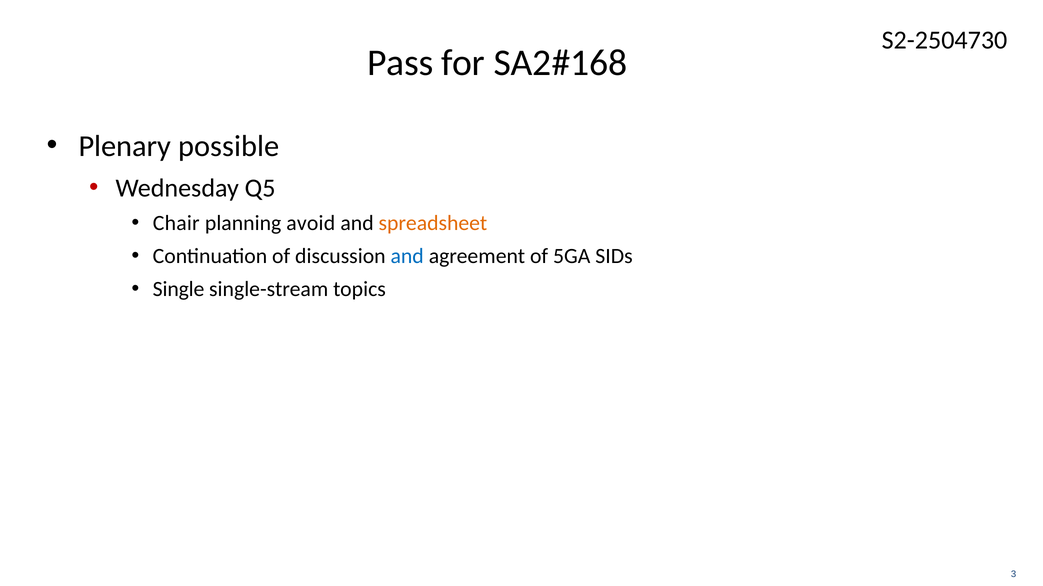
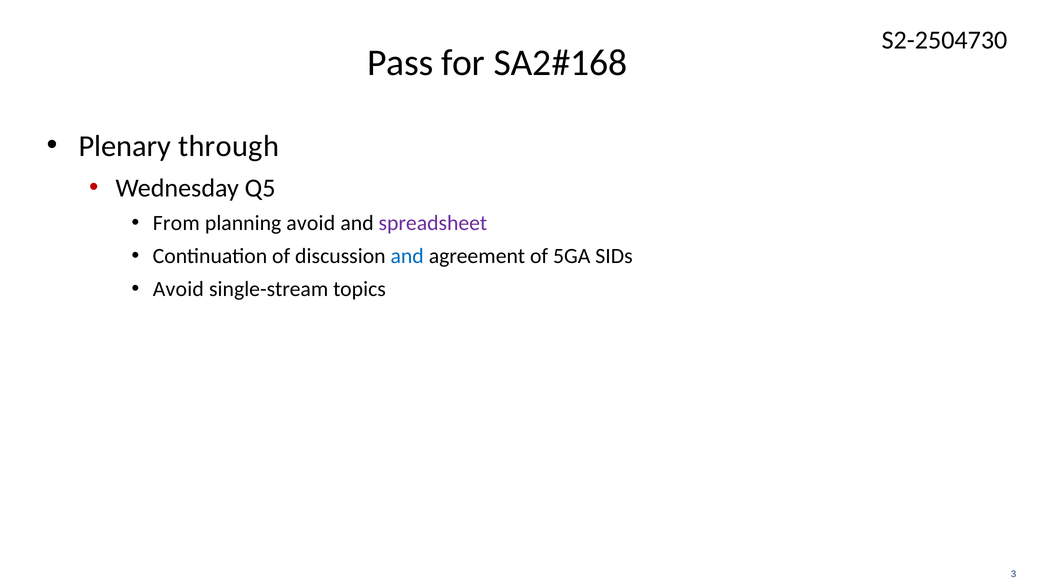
possible: possible -> through (229, 146)
Chair: Chair -> From (176, 223)
spreadsheet colour: orange -> purple (433, 223)
Single: Single -> Avoid (178, 289)
